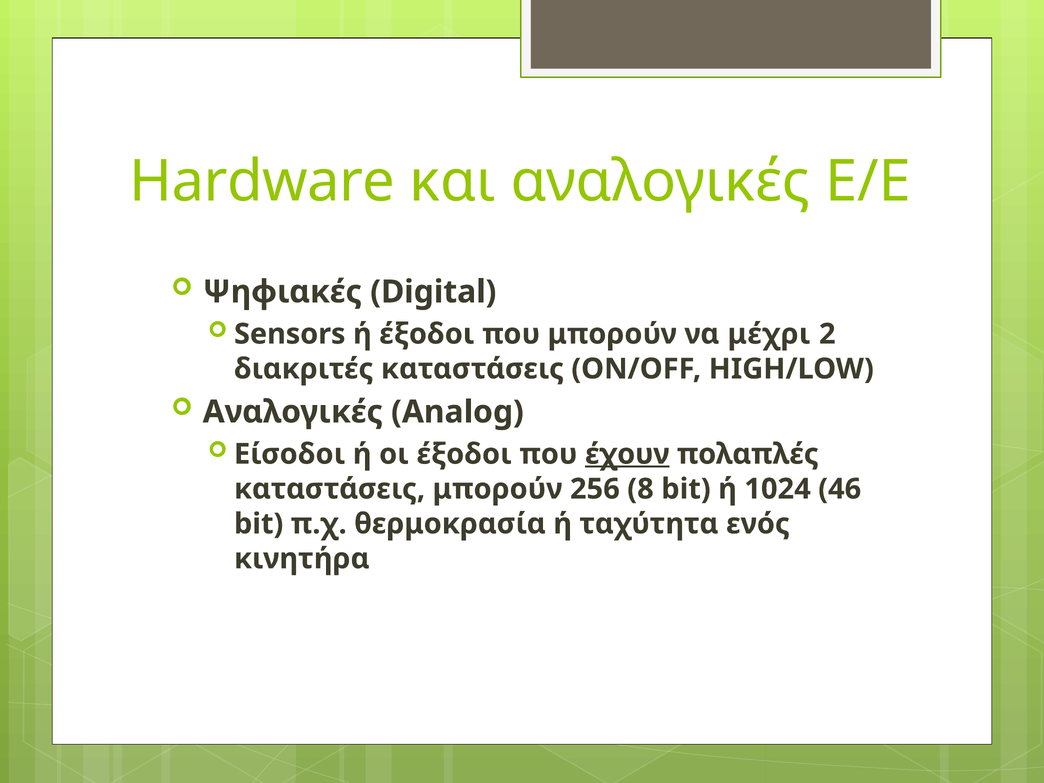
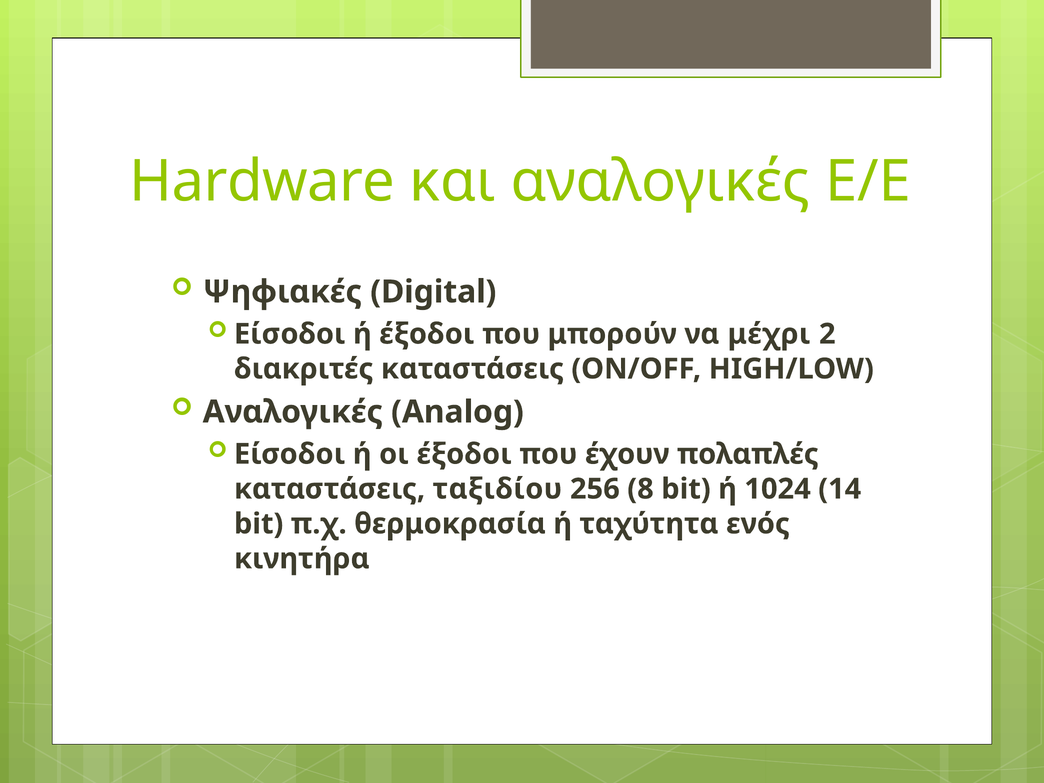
Sensors: Sensors -> Eίσοδοι (290, 334)
έχουν underline: present -> none (627, 454)
καταστάσεις μπορούν: μπορούν -> ταξιδίου (497, 489)
46: 46 -> 14 (840, 489)
